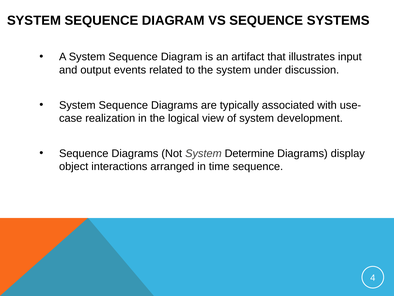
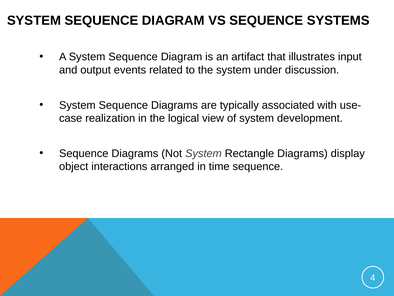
Determine: Determine -> Rectangle (249, 153)
